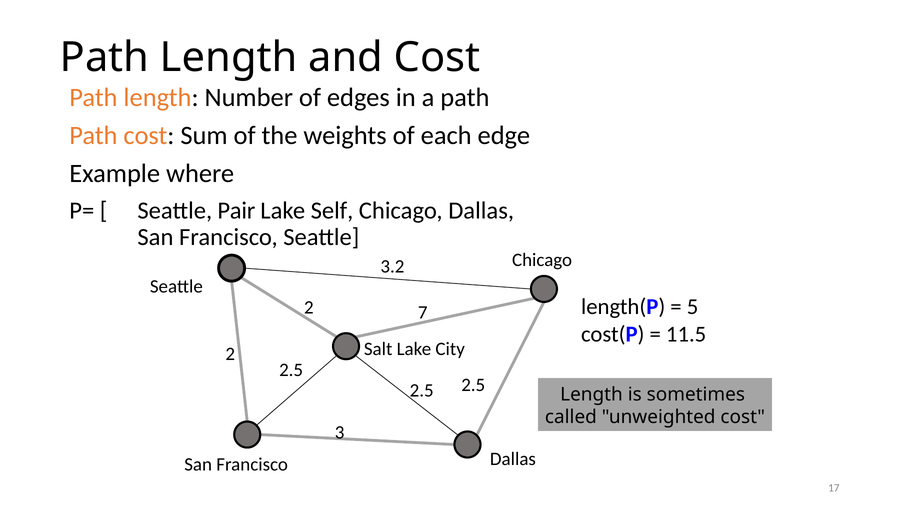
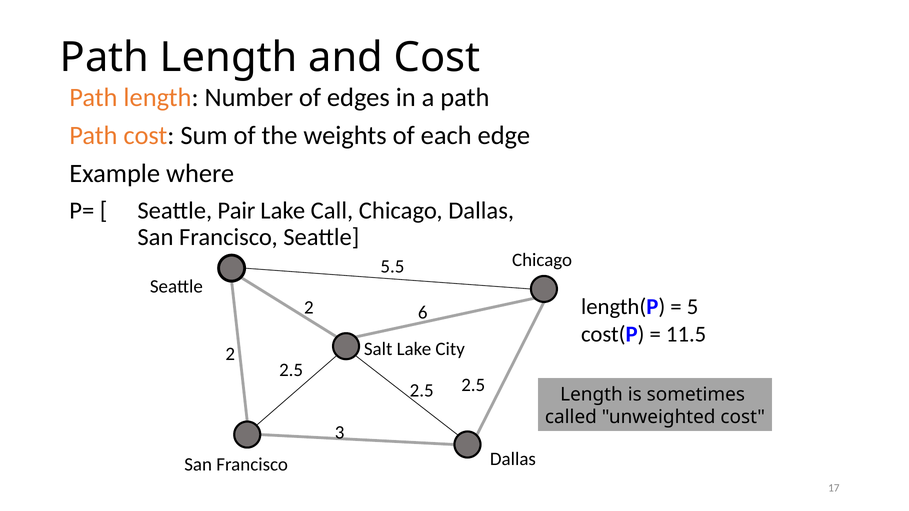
Self: Self -> Call (332, 211)
3.2: 3.2 -> 5.5 (392, 267)
7: 7 -> 6 (423, 313)
